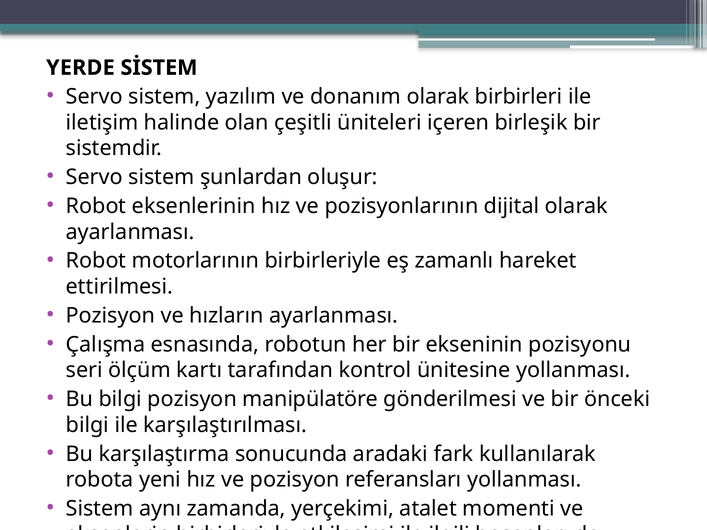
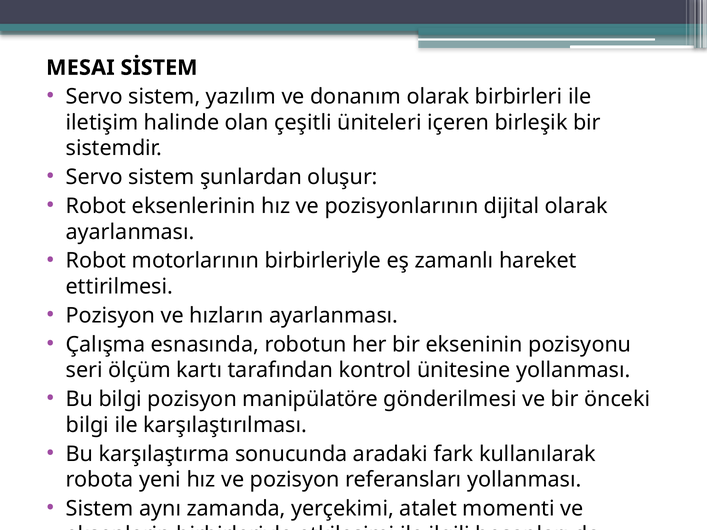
YERDE: YERDE -> MESAI (80, 68)
